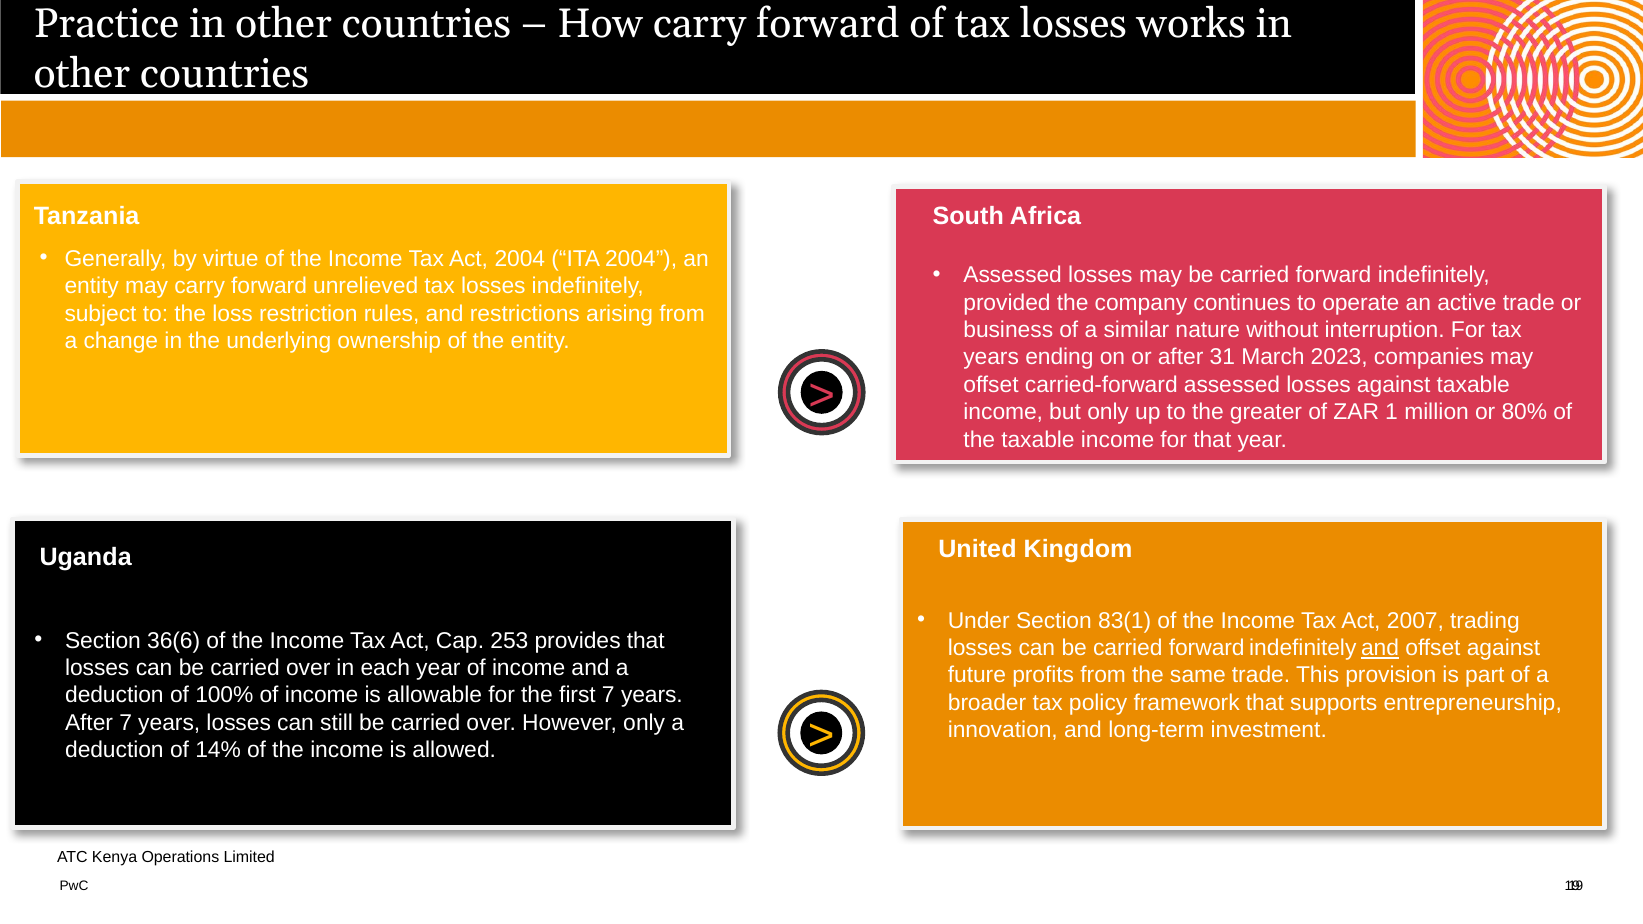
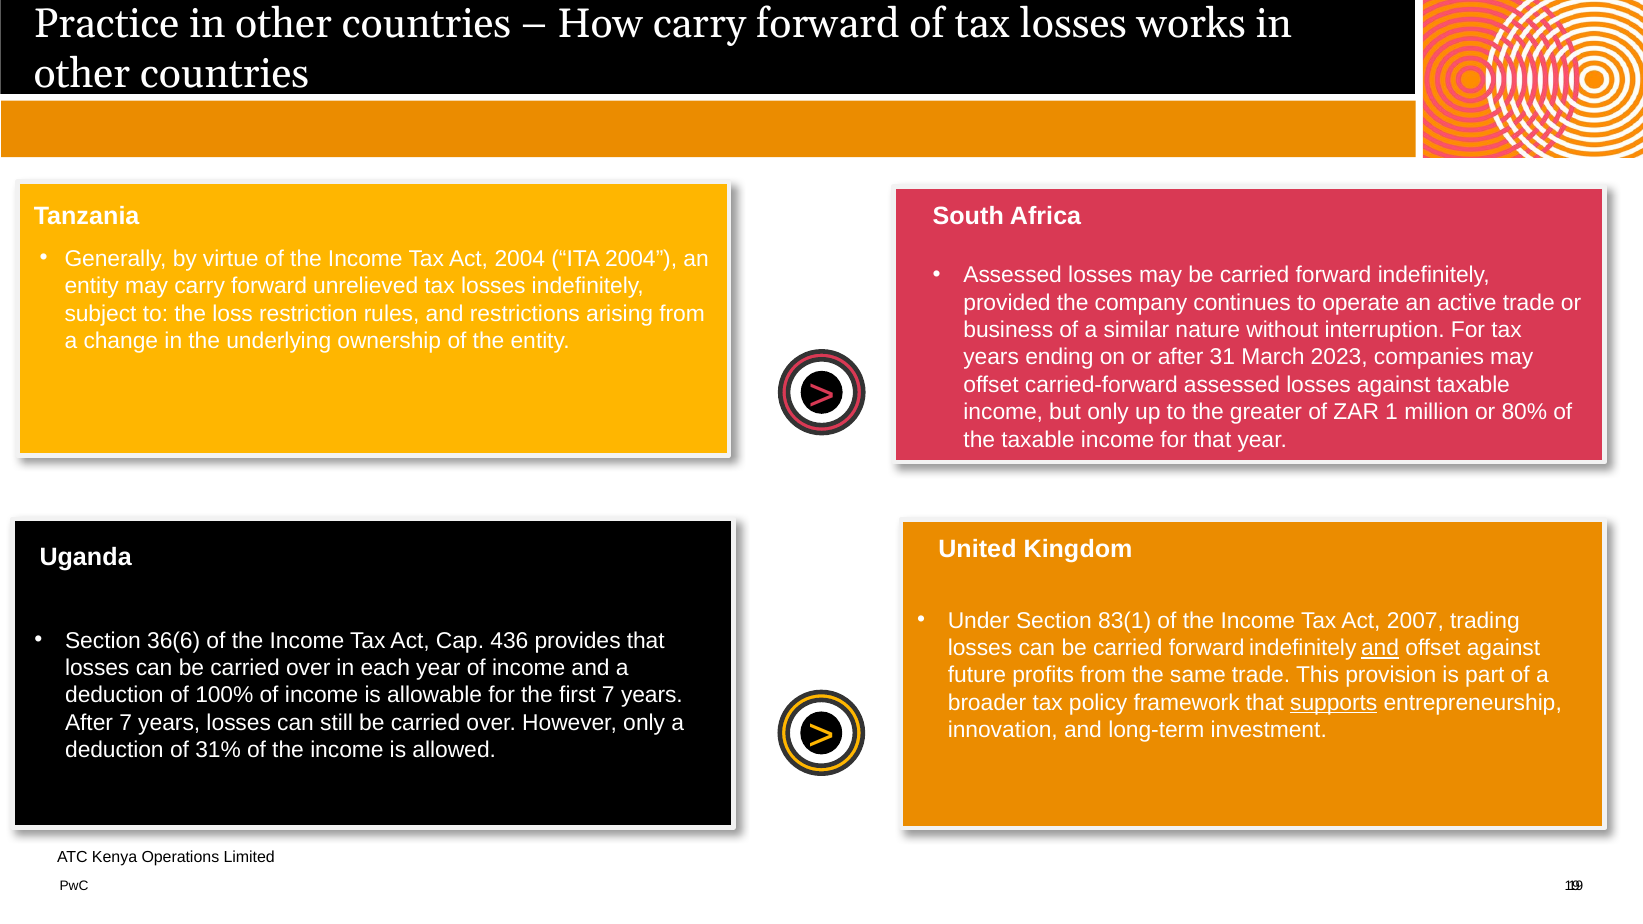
253: 253 -> 436 (509, 641)
supports underline: none -> present (1334, 703)
14%: 14% -> 31% (218, 750)
